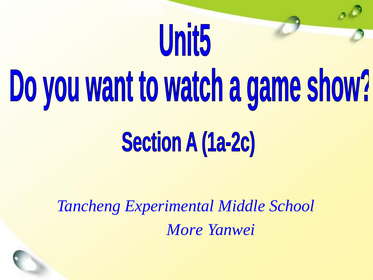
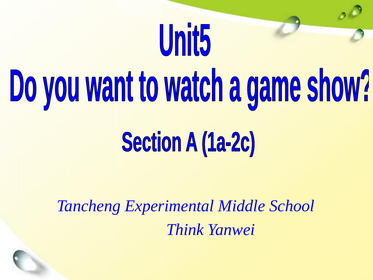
More: More -> Think (185, 229)
